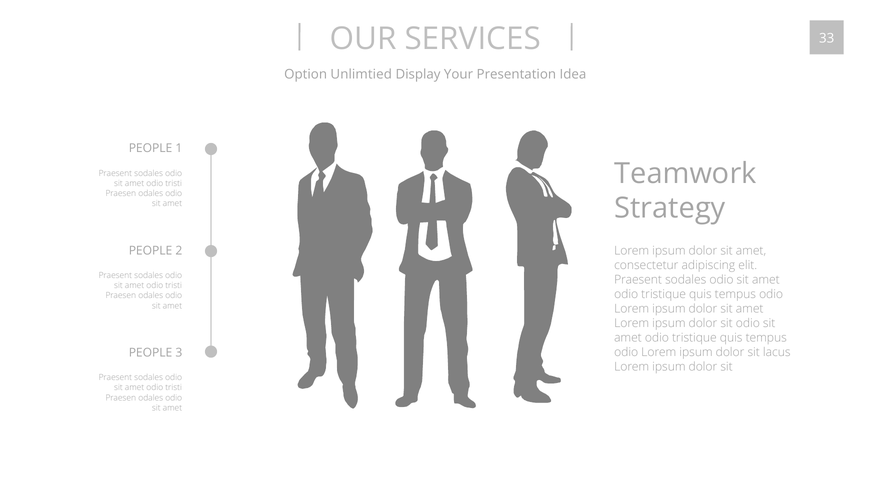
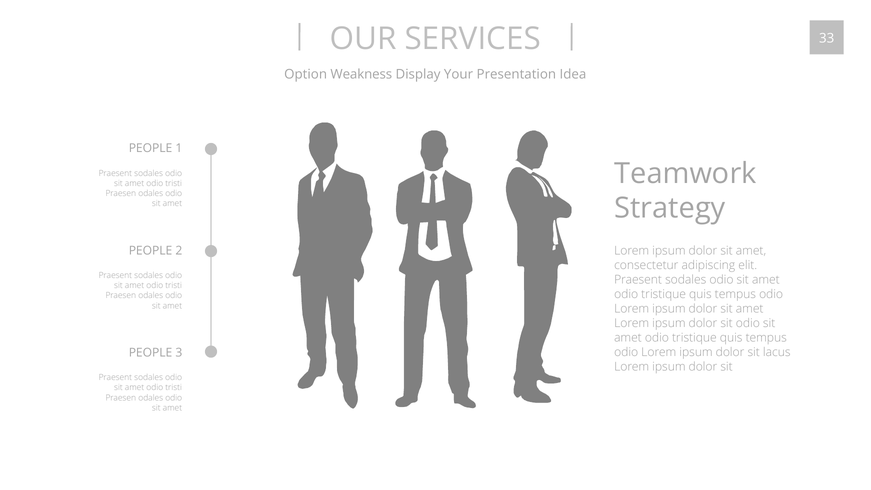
Unlimtied: Unlimtied -> Weakness (361, 74)
